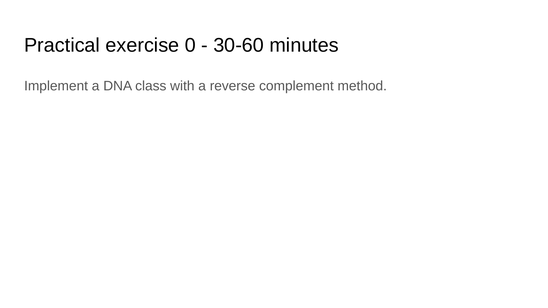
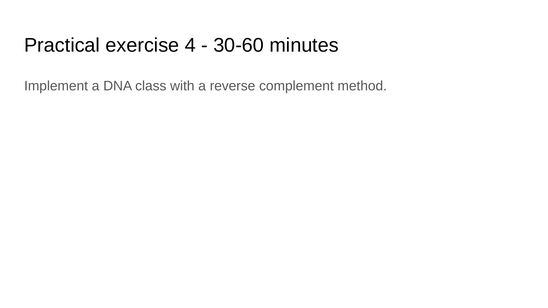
0: 0 -> 4 (190, 45)
